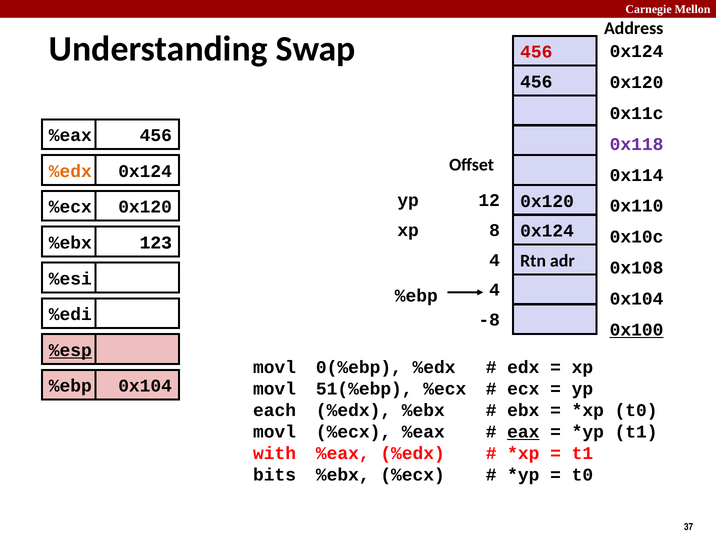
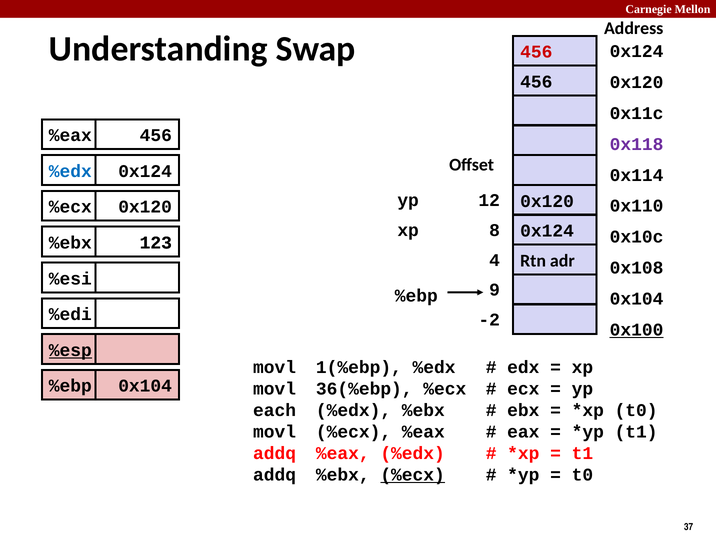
%edx colour: orange -> blue (70, 171)
%ebp 4: 4 -> 9 (495, 290)
-8: -8 -> -2 (489, 320)
0(%ebp: 0(%ebp -> 1(%ebp (359, 367)
51(%ebp: 51(%ebp -> 36(%ebp (364, 389)
eax underline: present -> none (523, 432)
with: with -> addq (275, 453)
bits: bits -> addq (275, 475)
%ecx underline: none -> present (413, 475)
